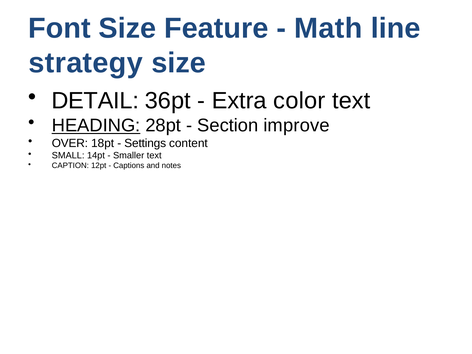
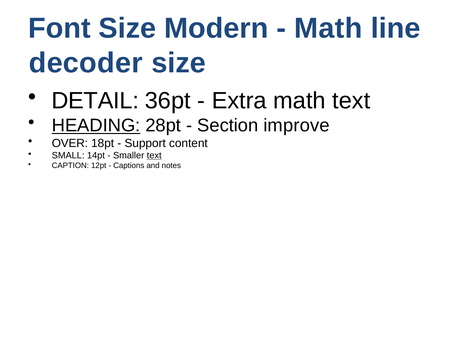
Feature: Feature -> Modern (216, 28)
strategy: strategy -> decoder (86, 63)
Extra color: color -> math (299, 101)
Settings: Settings -> Support (145, 143)
text underline: none -> present (154, 156)
